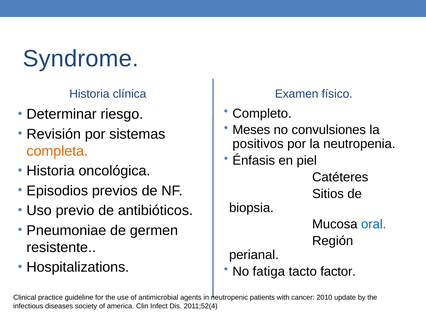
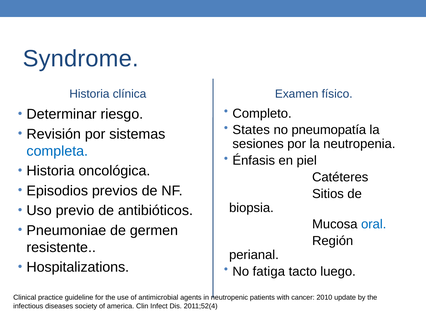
Meses: Meses -> States (251, 130)
convulsiones: convulsiones -> pneumopatía (329, 130)
positivos: positivos -> sesiones (258, 144)
completa colour: orange -> blue (57, 151)
factor: factor -> luego (338, 272)
